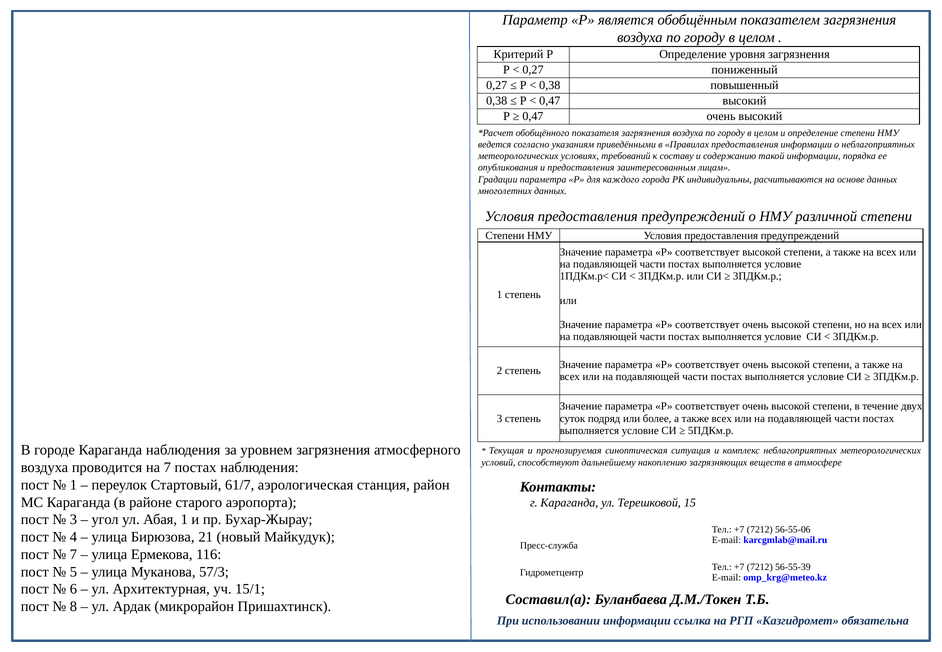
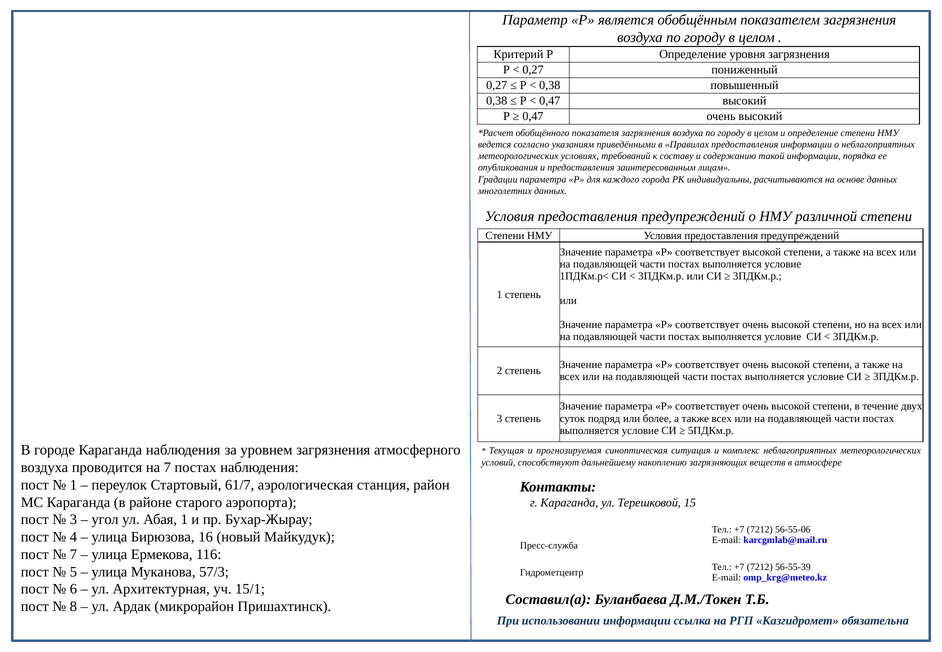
21: 21 -> 16 (206, 537)
